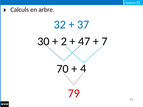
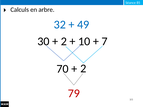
37: 37 -> 49 (83, 25)
47: 47 -> 10 (84, 41)
4: 4 -> 2 (83, 69)
